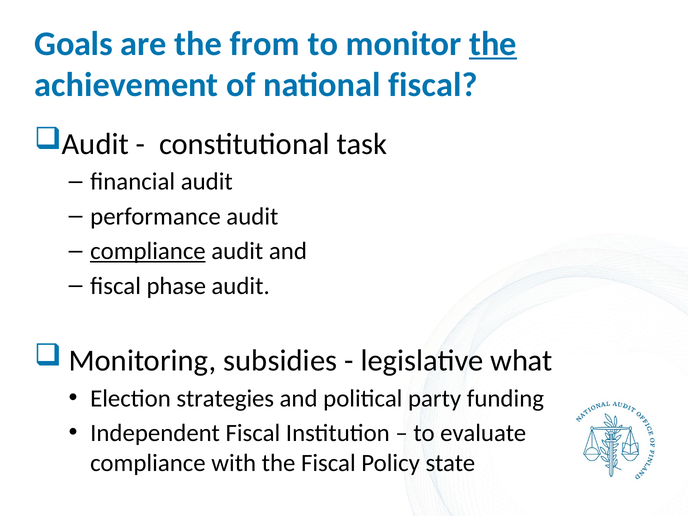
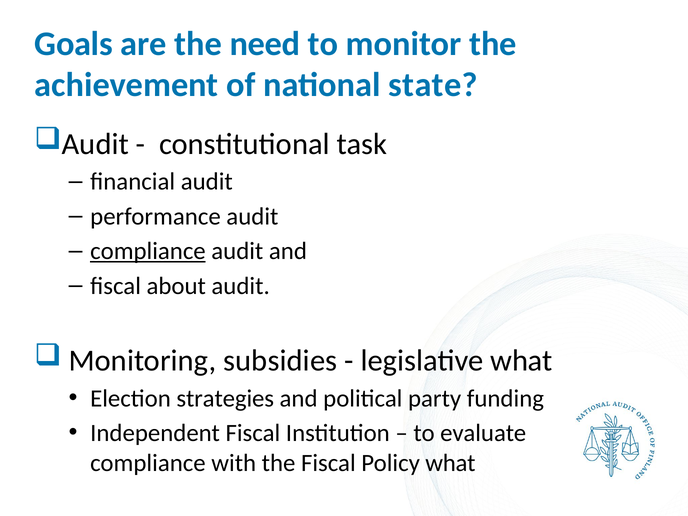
from: from -> need (265, 44)
the underline: present -> none (493, 44)
national fiscal: fiscal -> state (433, 85)
phase: phase -> about (176, 286)
Policy state: state -> what (450, 463)
